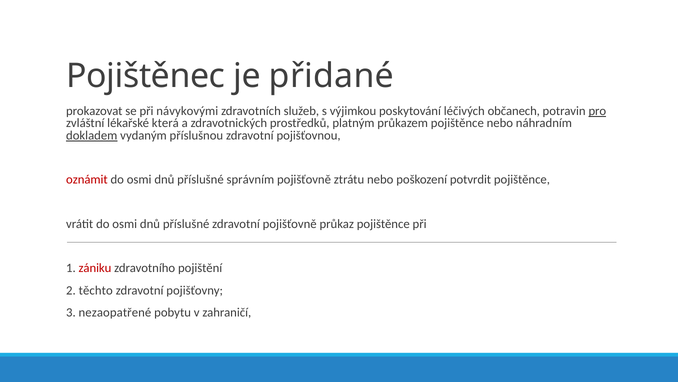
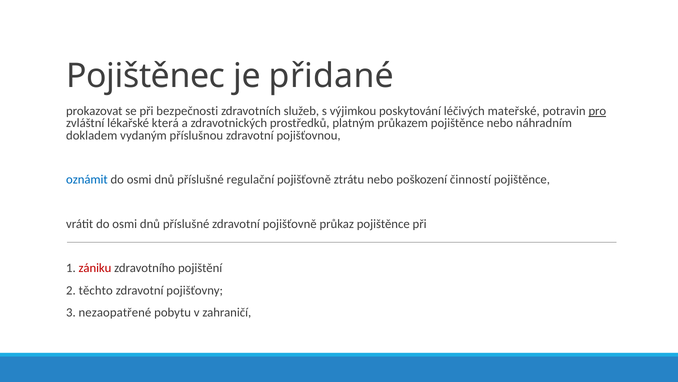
návykovými: návykovými -> bezpečnosti (187, 111)
občanech: občanech -> mateřské (514, 111)
dokladem underline: present -> none (92, 135)
oznámit colour: red -> blue (87, 179)
správním: správním -> regulační (250, 179)
potvrdit: potvrdit -> činností (470, 179)
